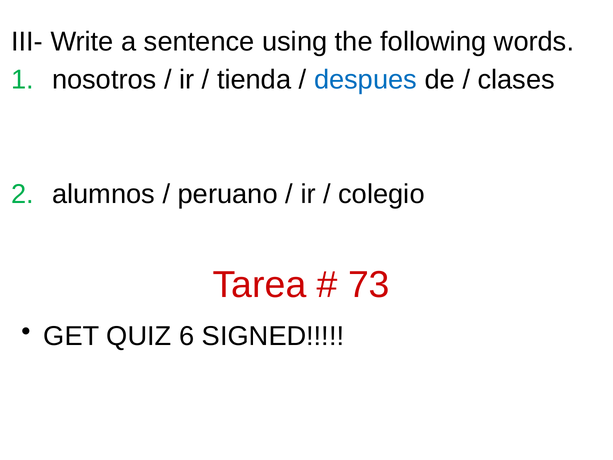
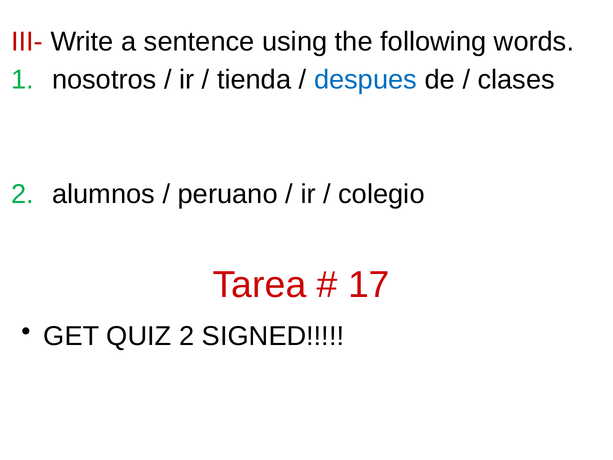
III- colour: black -> red (27, 42)
73: 73 -> 17 (369, 285)
QUIZ 6: 6 -> 2 (187, 336)
